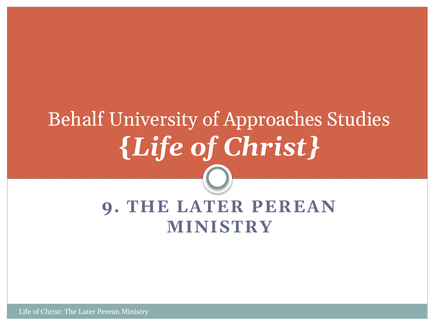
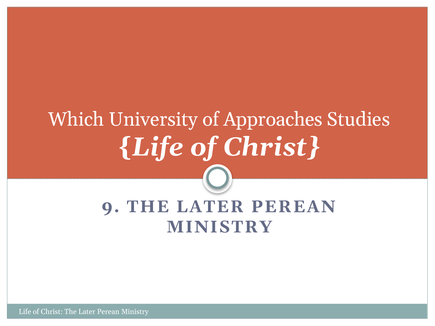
Behalf: Behalf -> Which (76, 119)
